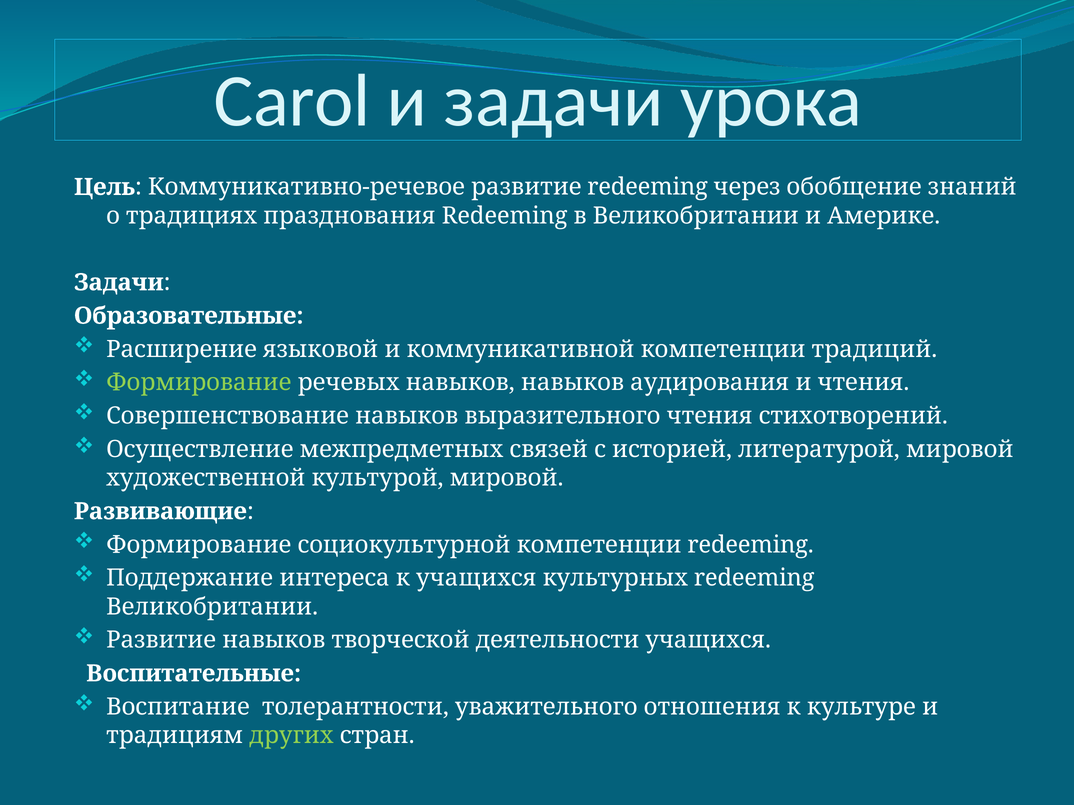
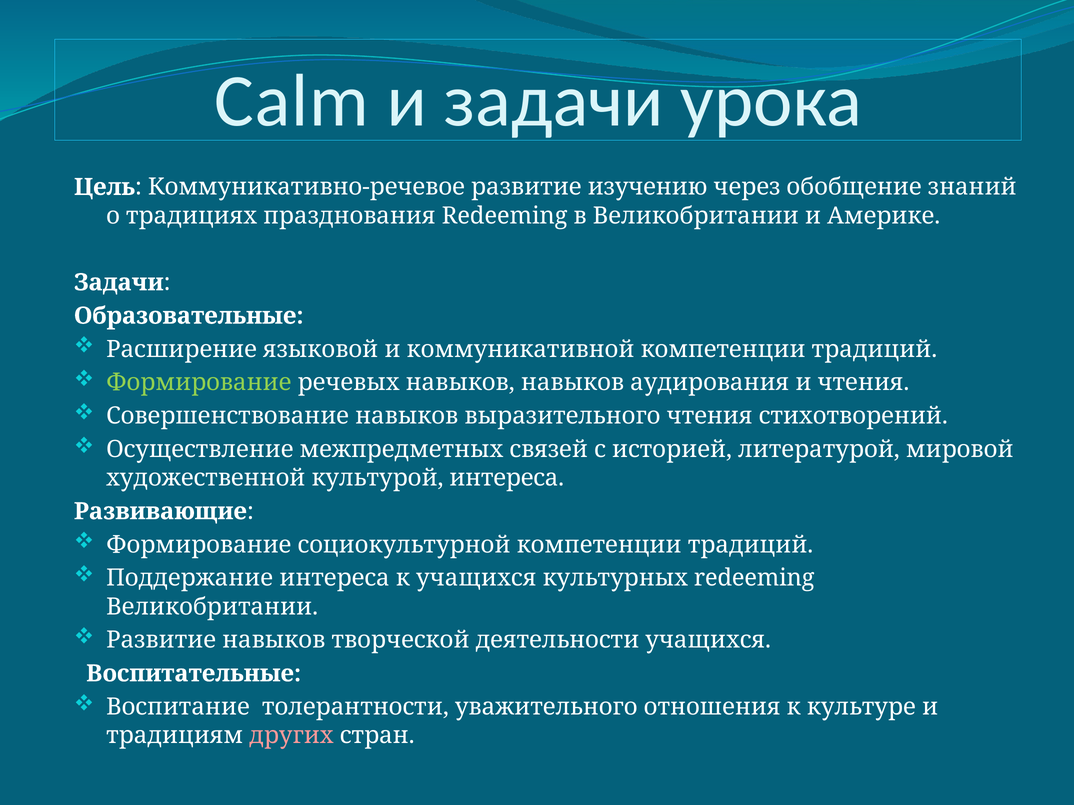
Carol: Carol -> Calm (291, 101)
развитие redeeming: redeeming -> изучению (648, 187)
культурой мировой: мировой -> интереса (507, 478)
социокультурной компетенции redeeming: redeeming -> традиций (751, 545)
других colour: light green -> pink (291, 736)
